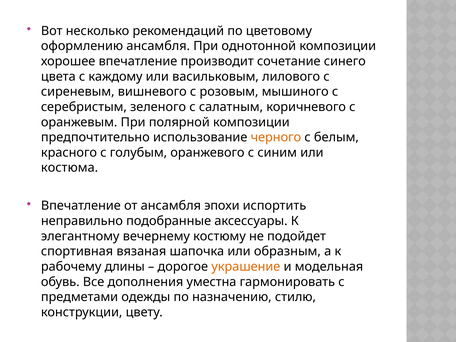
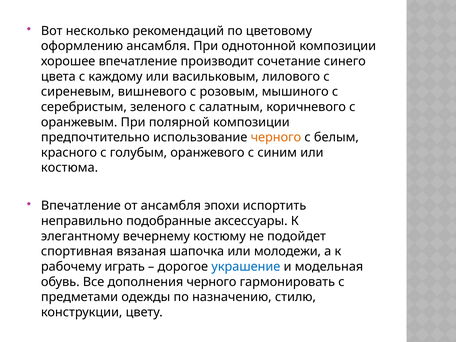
образным: образным -> молодежи (287, 251)
длины: длины -> играть (125, 267)
украшение colour: orange -> blue (246, 267)
дополнения уместна: уместна -> черного (211, 282)
